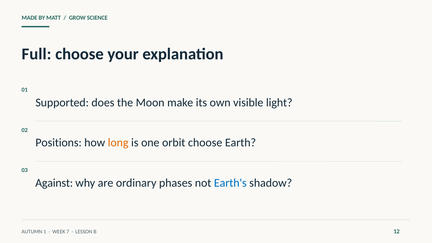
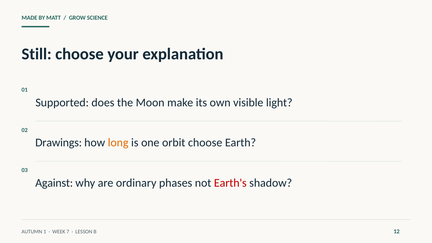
Full: Full -> Still (37, 54)
Positions: Positions -> Drawings (59, 143)
Earth's colour: blue -> red (230, 183)
